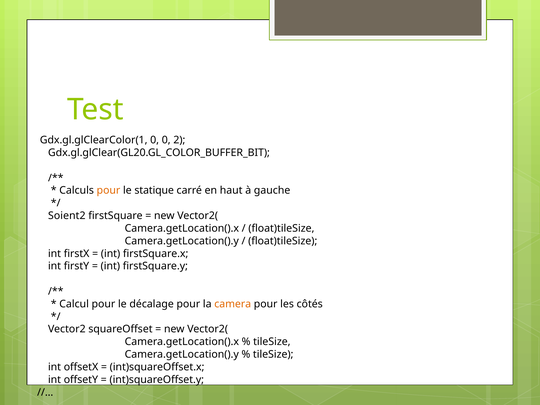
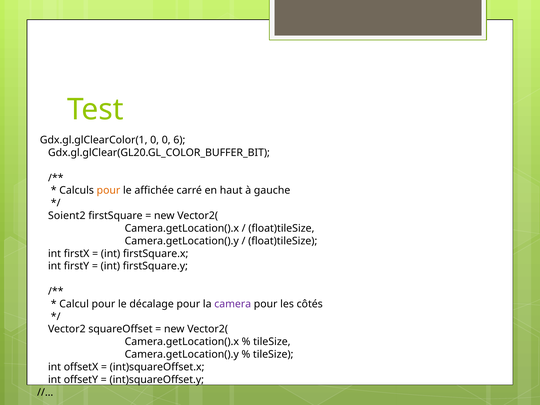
2: 2 -> 6 (179, 140)
statique: statique -> affichée (154, 191)
camera colour: orange -> purple (233, 304)
